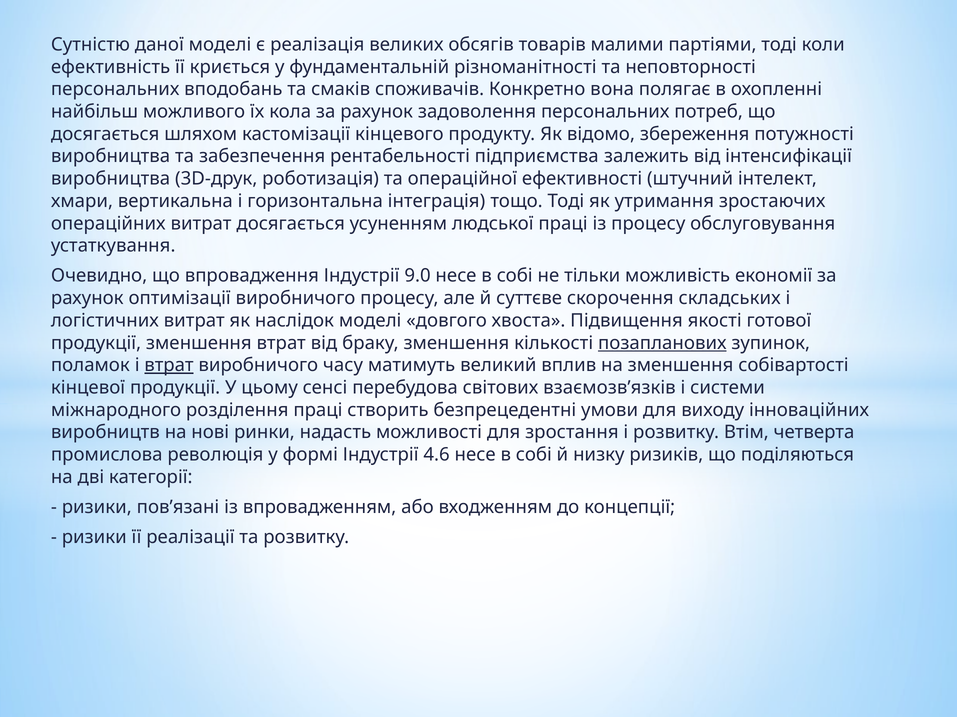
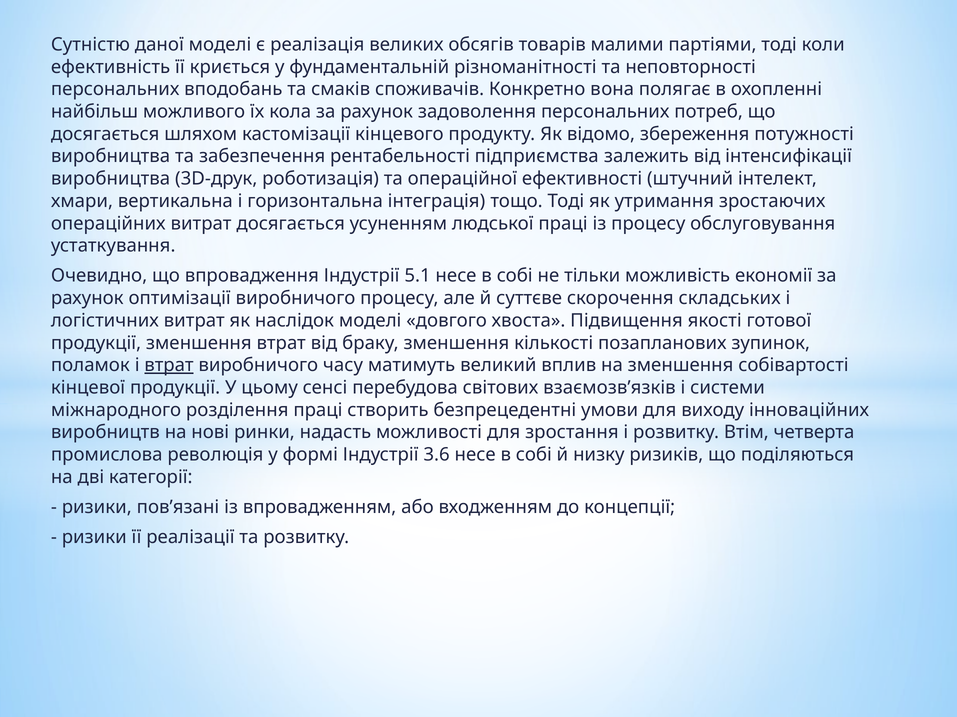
9.0: 9.0 -> 5.1 (418, 276)
позапланових underline: present -> none (662, 343)
4.6: 4.6 -> 3.6 (437, 455)
